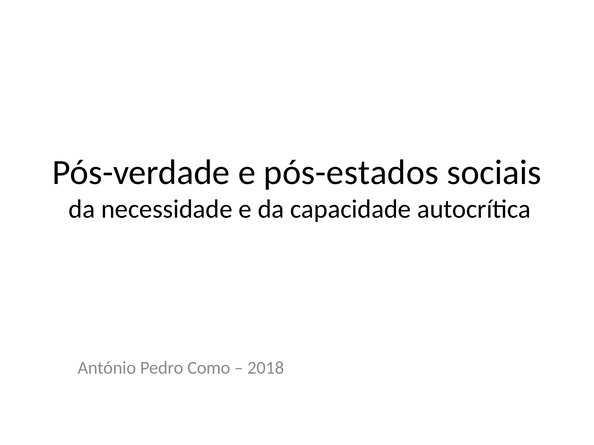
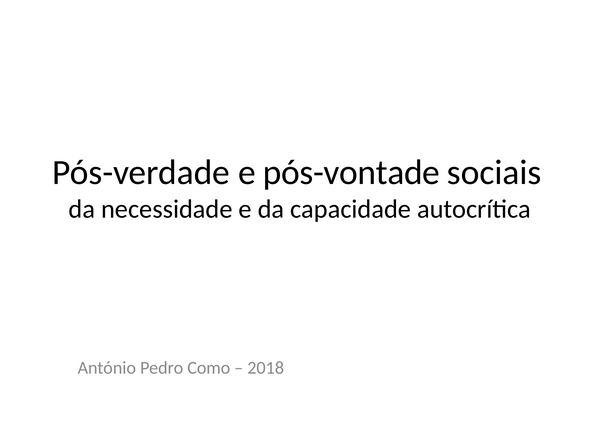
pós-estados: pós-estados -> pós-vontade (351, 173)
